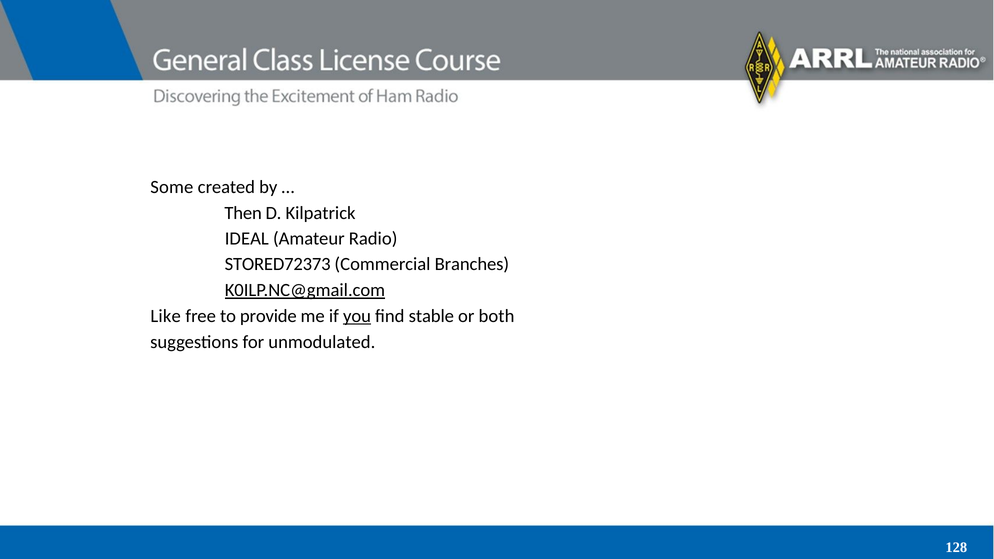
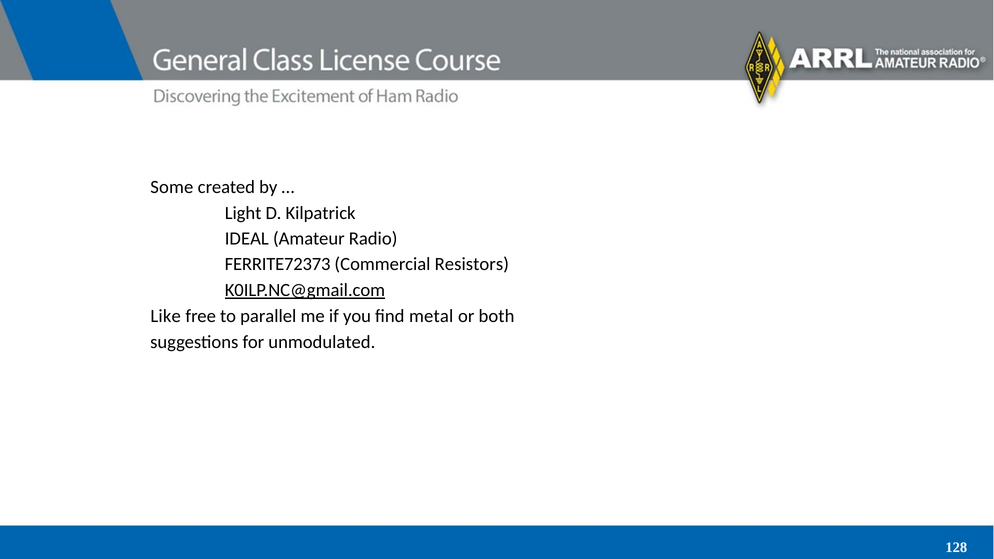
Then: Then -> Light (243, 213)
STORED72373: STORED72373 -> FERRITE72373 (278, 264)
Branches: Branches -> Resistors (472, 264)
provide: provide -> parallel (268, 316)
you underline: present -> none (357, 316)
stable: stable -> metal (431, 316)
